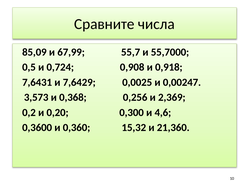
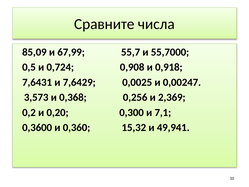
4,6: 4,6 -> 7,1 (163, 112)
21,360: 21,360 -> 49,941 (173, 127)
